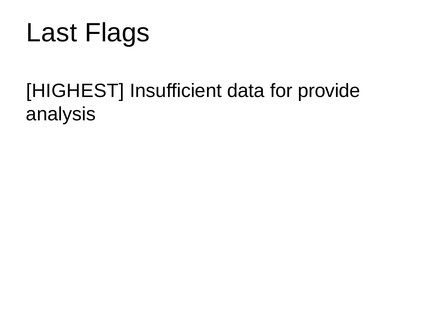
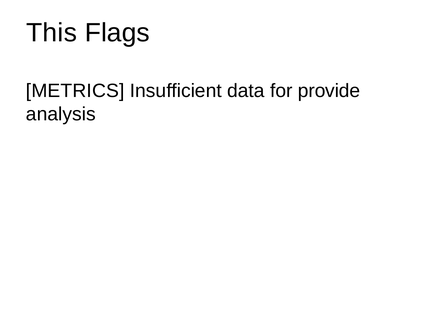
Last: Last -> This (52, 33)
HIGHEST: HIGHEST -> METRICS (75, 91)
